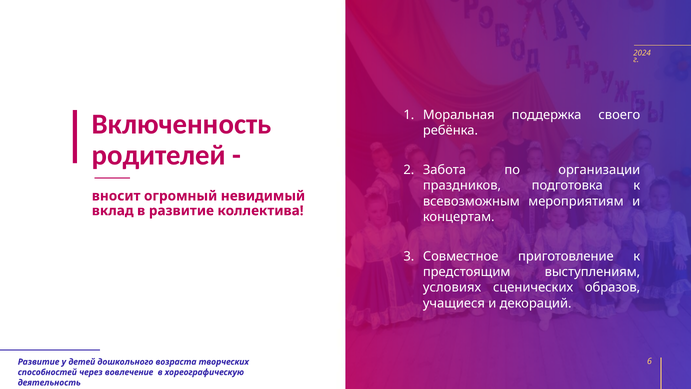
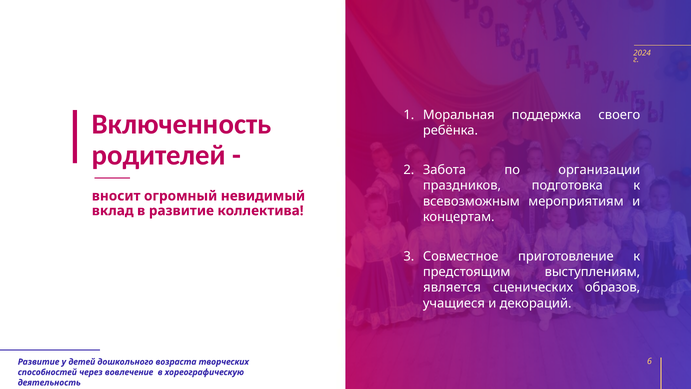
условиях: условиях -> является (452, 287)
